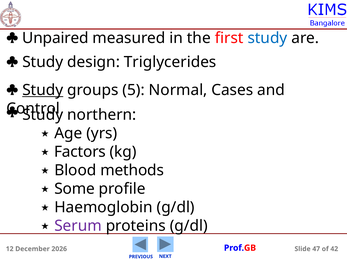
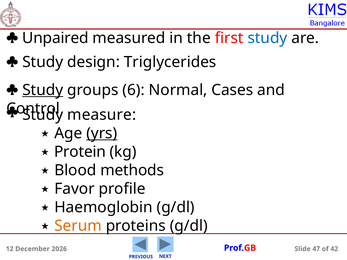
5: 5 -> 6 (134, 90)
northern: northern -> measure (102, 115)
yrs underline: none -> present (102, 133)
Factors: Factors -> Protein (80, 152)
Some: Some -> Favor (74, 189)
Serum colour: purple -> orange (78, 226)
